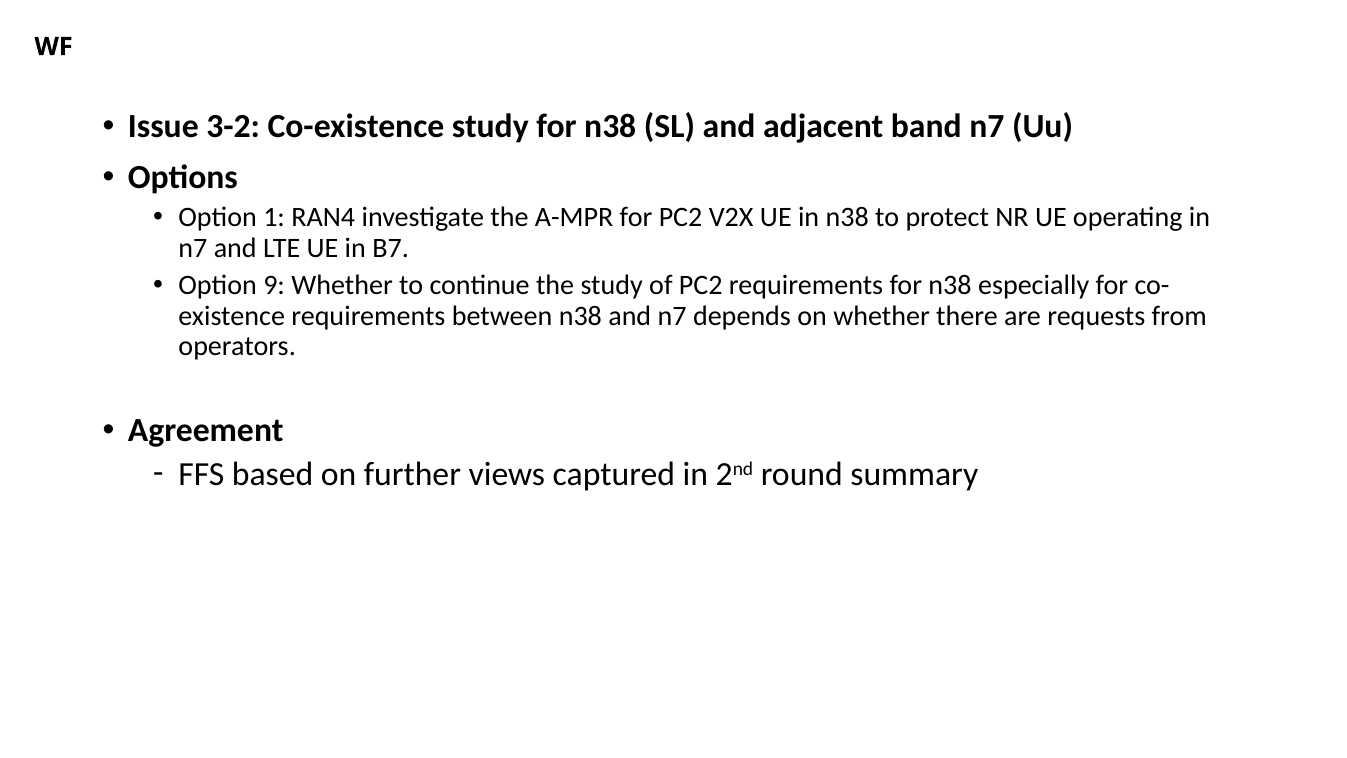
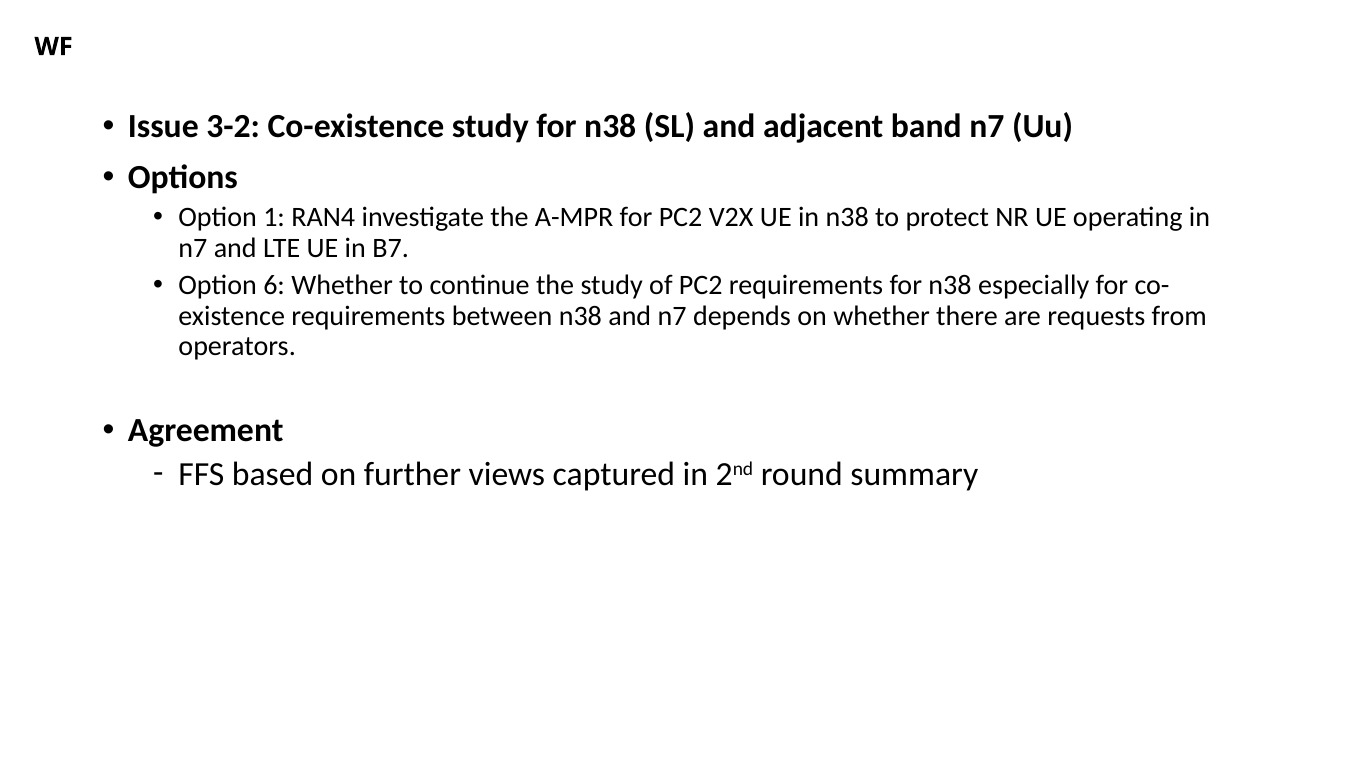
9: 9 -> 6 (274, 285)
